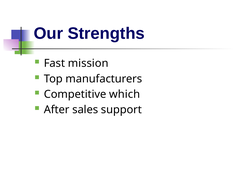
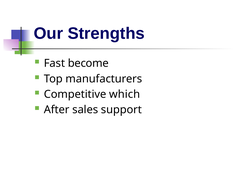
mission: mission -> become (88, 63)
